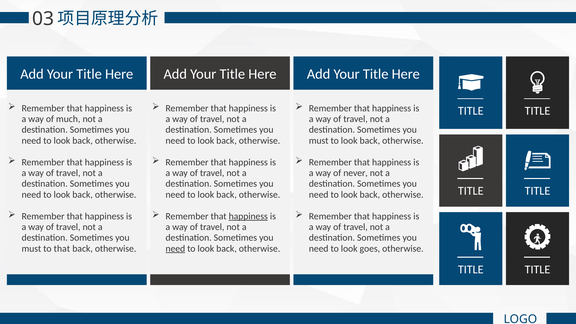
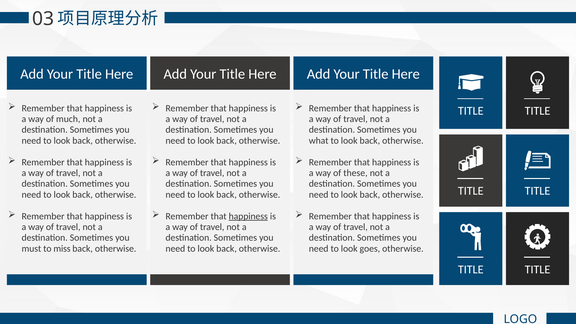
must: must -> what (319, 141)
never: never -> these (355, 173)
to that: that -> miss (62, 249)
need underline: present -> none (175, 249)
